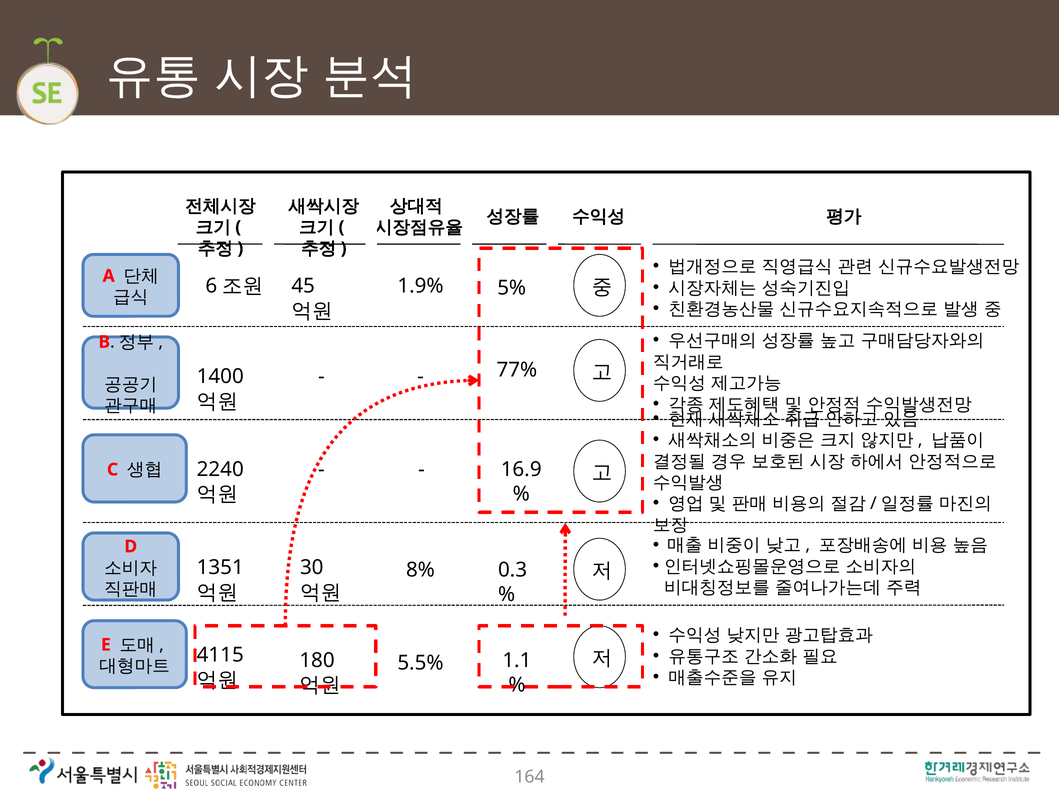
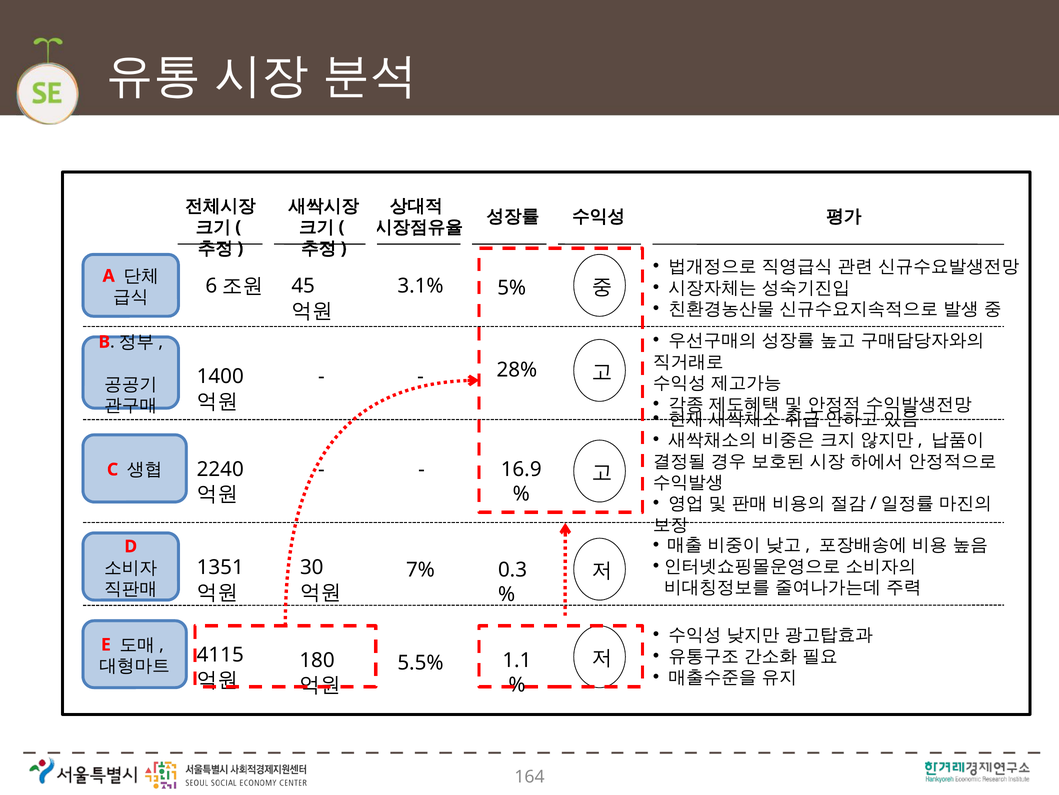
1.9%: 1.9% -> 3.1% (420, 286)
77%: 77% -> 28% (517, 369)
8%: 8% -> 7% (420, 569)
